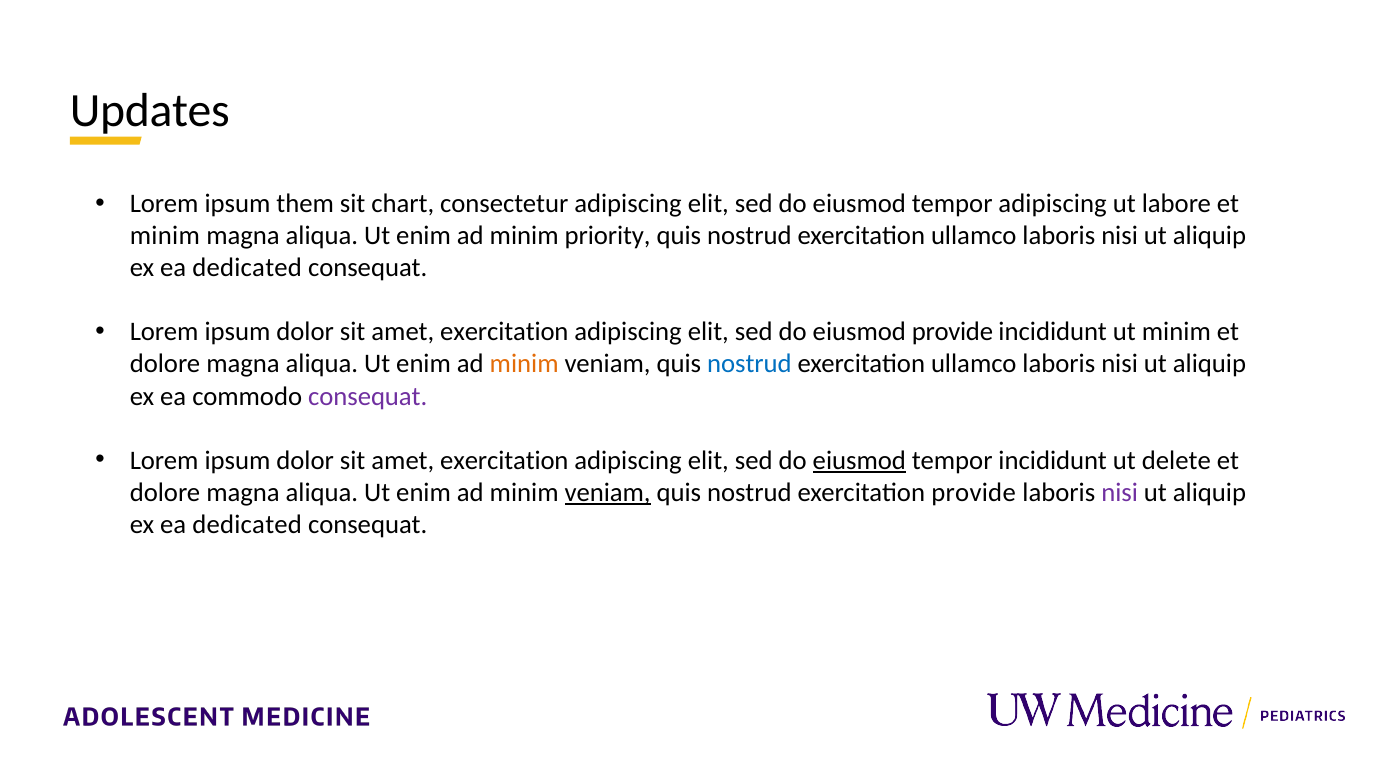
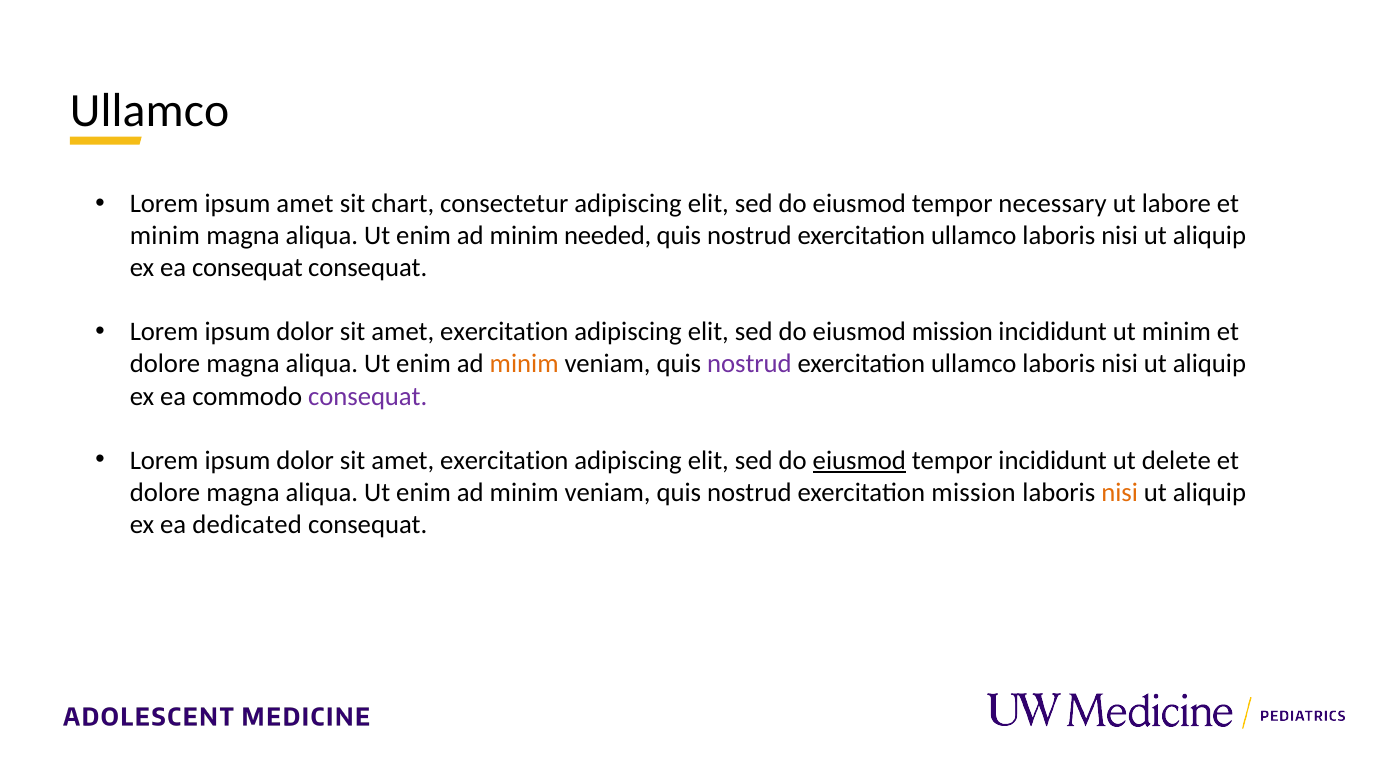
Updates: Updates -> Ullamco (150, 111)
ipsum them: them -> amet (305, 204)
tempor adipiscing: adipiscing -> necessary (1053, 204)
priority: priority -> needed (608, 236)
dedicated: dedicated -> consequat (247, 268)
eiusmod provide: provide -> mission (952, 332)
nostrud colour: blue -> purple (749, 364)
veniam underline: present -> none (608, 492)
exercitation provide: provide -> mission (974, 492)
nisi colour: purple -> orange (1120, 492)
